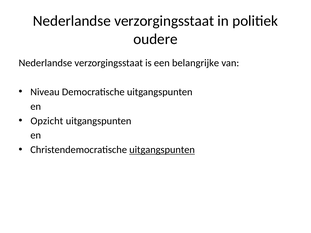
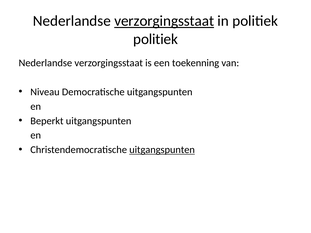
verzorgingsstaat underline: none -> present (164, 21)
oudere: oudere -> politiek (156, 39)
belangrijke: belangrijke -> toekenning (196, 63)
Opzicht: Opzicht -> Beperkt (47, 121)
